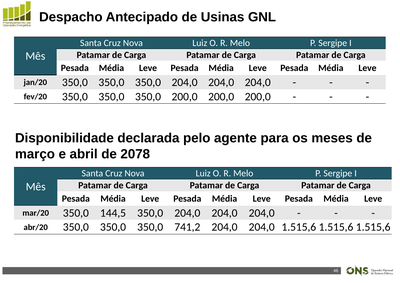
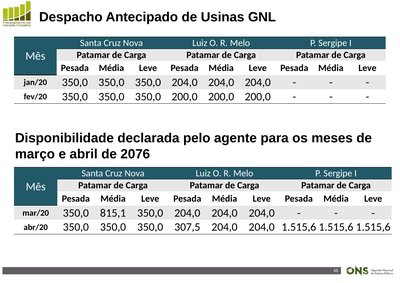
2078: 2078 -> 2076 (135, 154)
144,5: 144,5 -> 815,1 (113, 213)
741,2: 741,2 -> 307,5 (187, 227)
